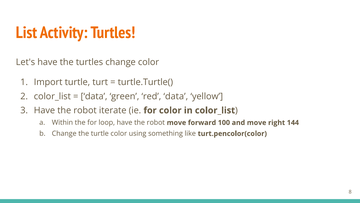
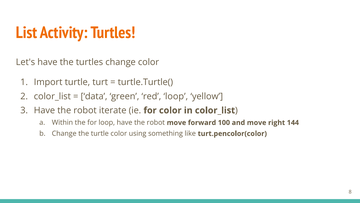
red data: data -> loop (176, 96)
